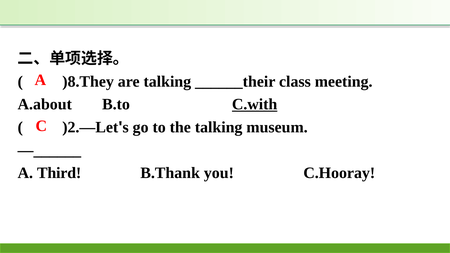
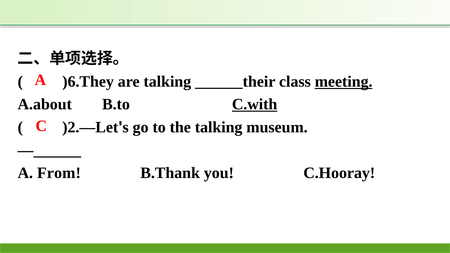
)8.They: )8.They -> )6.They (88, 82)
meeting underline: none -> present (344, 82)
Third: Third -> From (59, 173)
